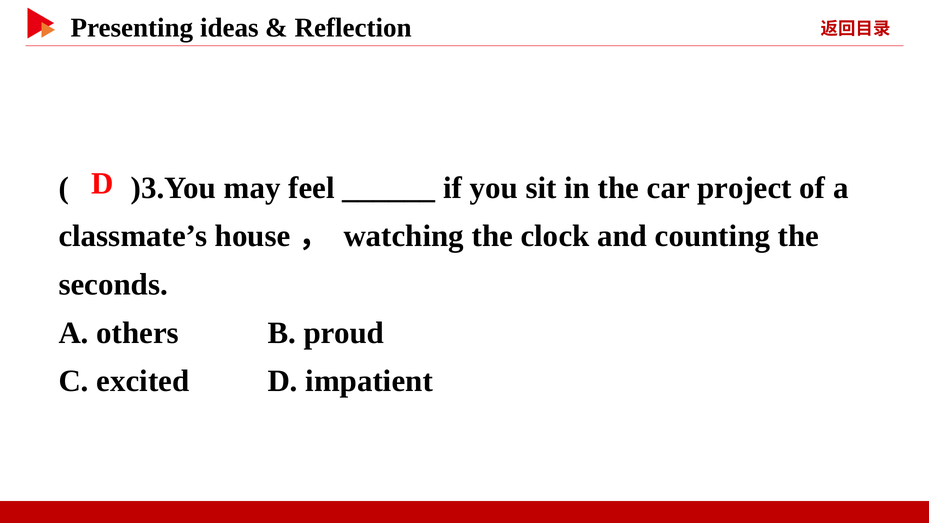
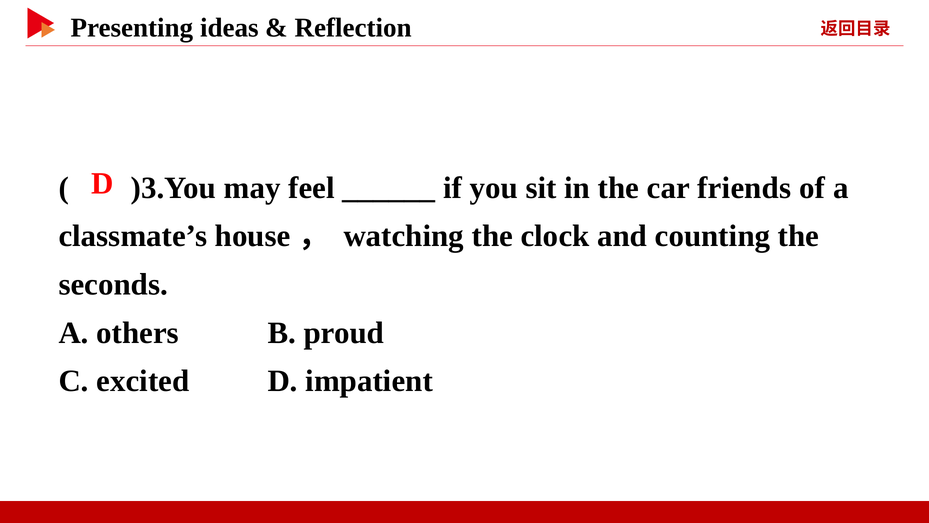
project: project -> friends (744, 188)
